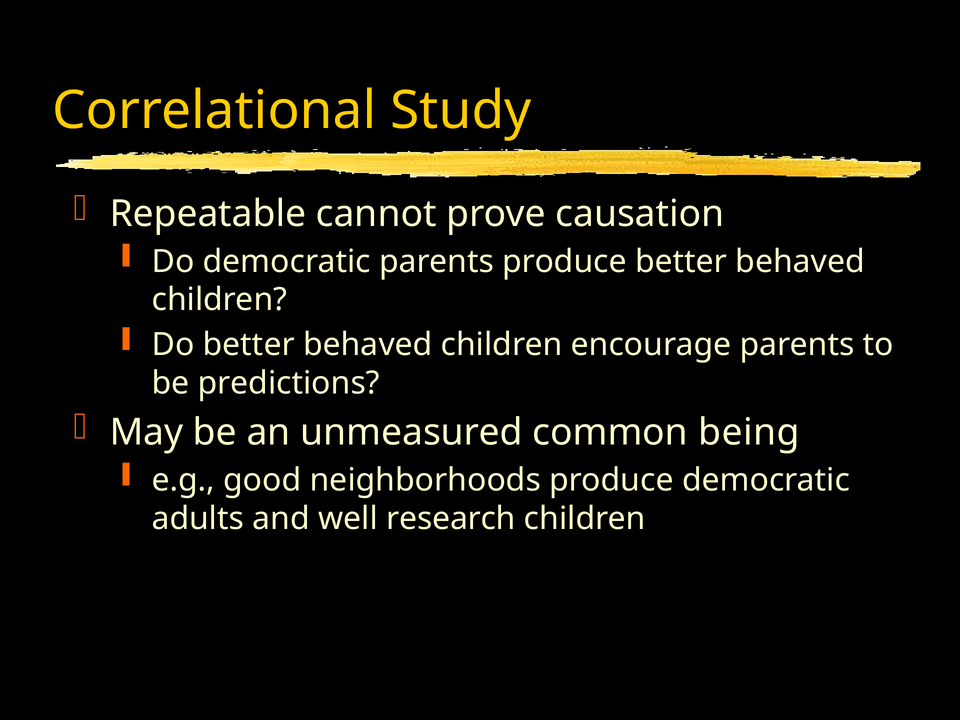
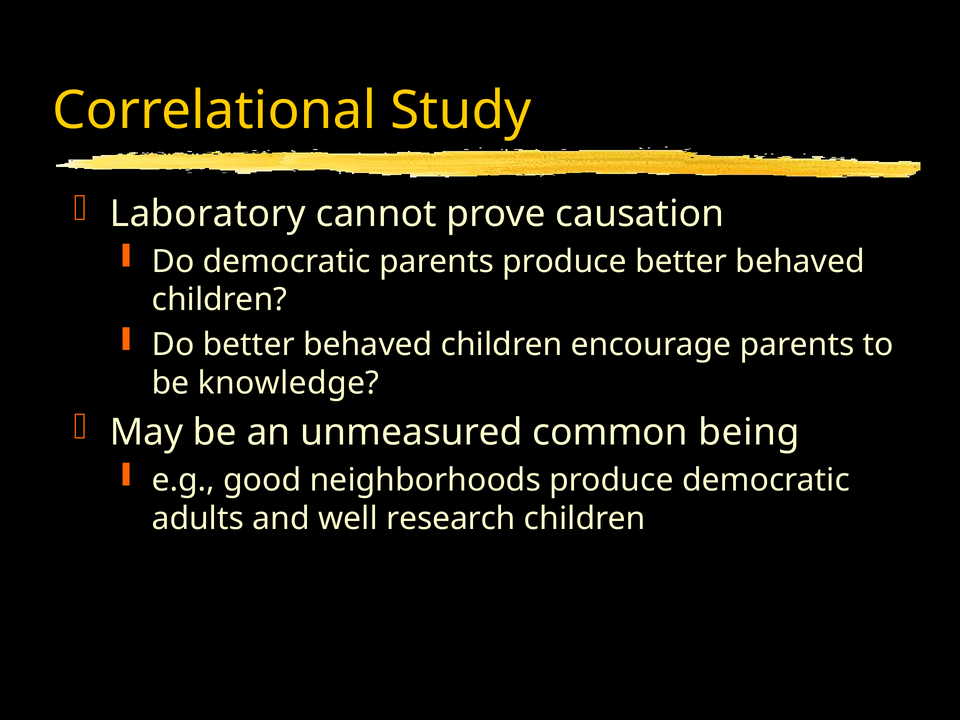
Repeatable: Repeatable -> Laboratory (208, 214)
predictions: predictions -> knowledge (288, 383)
